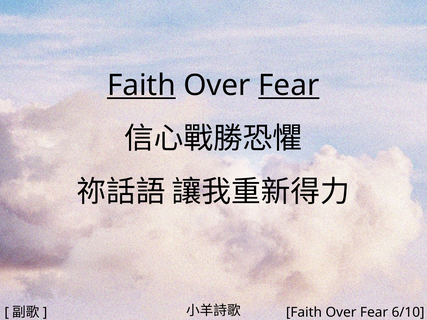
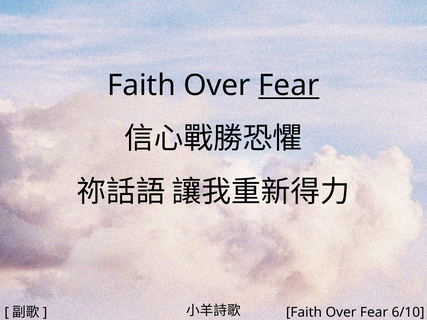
Faith underline: present -> none (141, 86)
